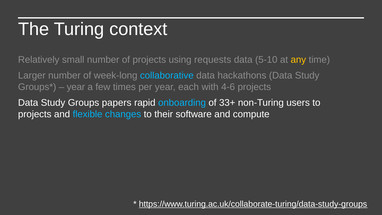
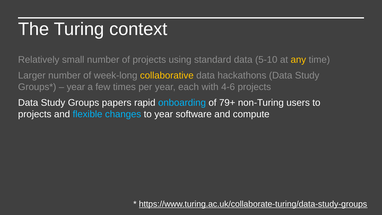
requests: requests -> standard (213, 60)
collaborative colour: light blue -> yellow (167, 75)
33+: 33+ -> 79+ (227, 103)
to their: their -> year (164, 114)
